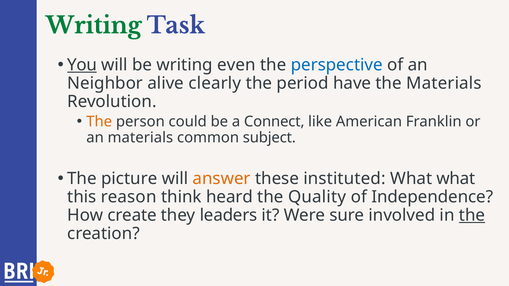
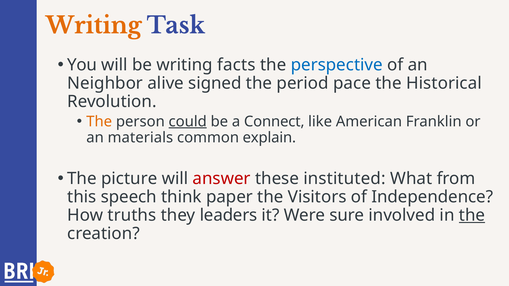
Writing colour: green -> orange (94, 26)
You underline: present -> none (82, 65)
even: even -> facts (236, 65)
clearly: clearly -> signed (215, 83)
have: have -> pace (352, 83)
the Materials: Materials -> Historical (444, 83)
could underline: none -> present (188, 122)
subject: subject -> explain (269, 138)
answer colour: orange -> red (222, 179)
What what: what -> from (456, 179)
reason: reason -> speech (129, 197)
heard: heard -> paper (229, 197)
Quality: Quality -> Visitors (317, 197)
create: create -> truths (132, 215)
